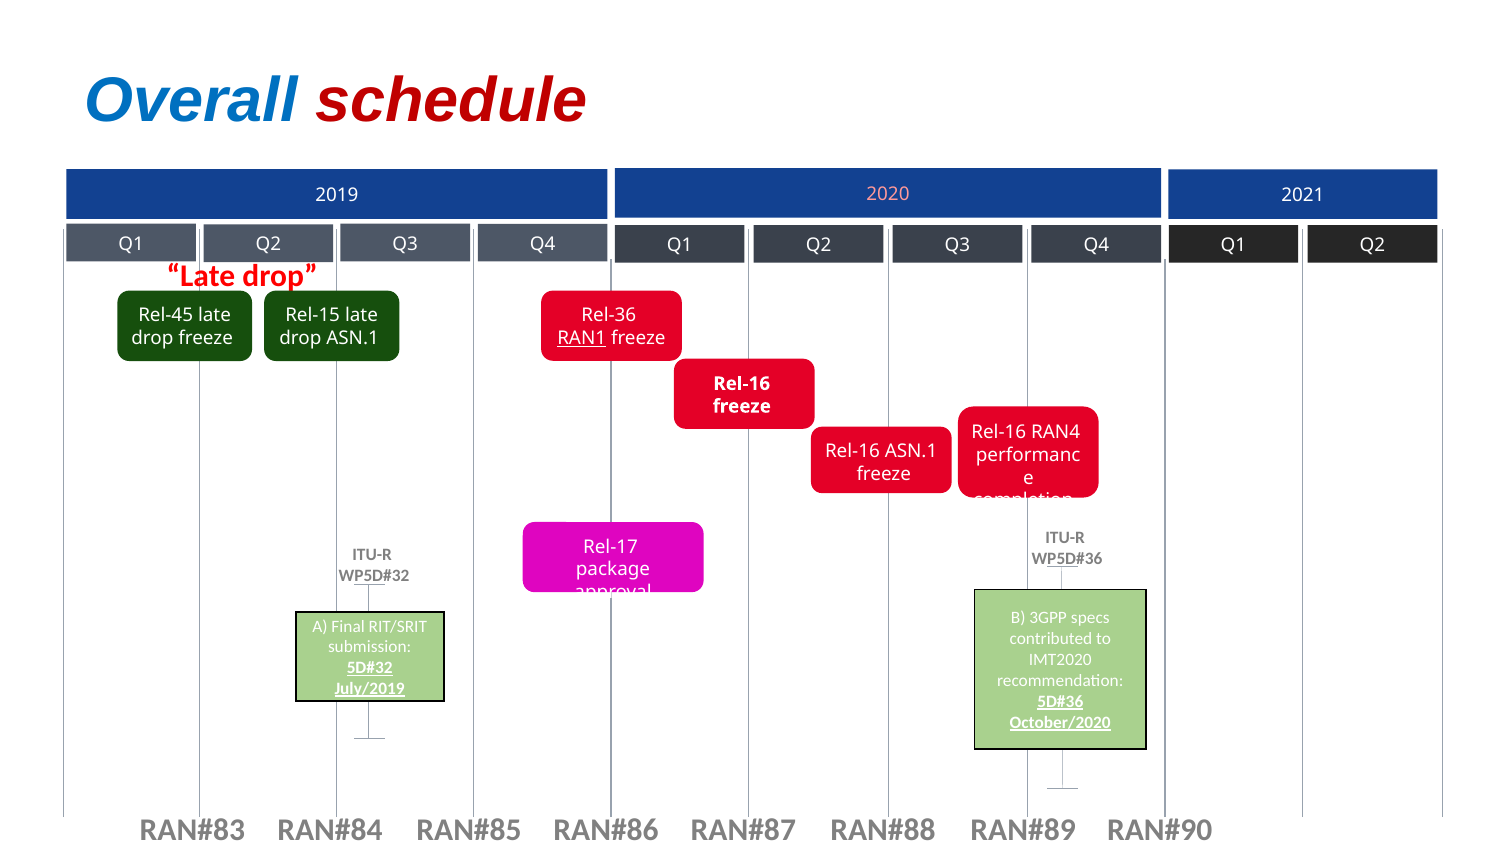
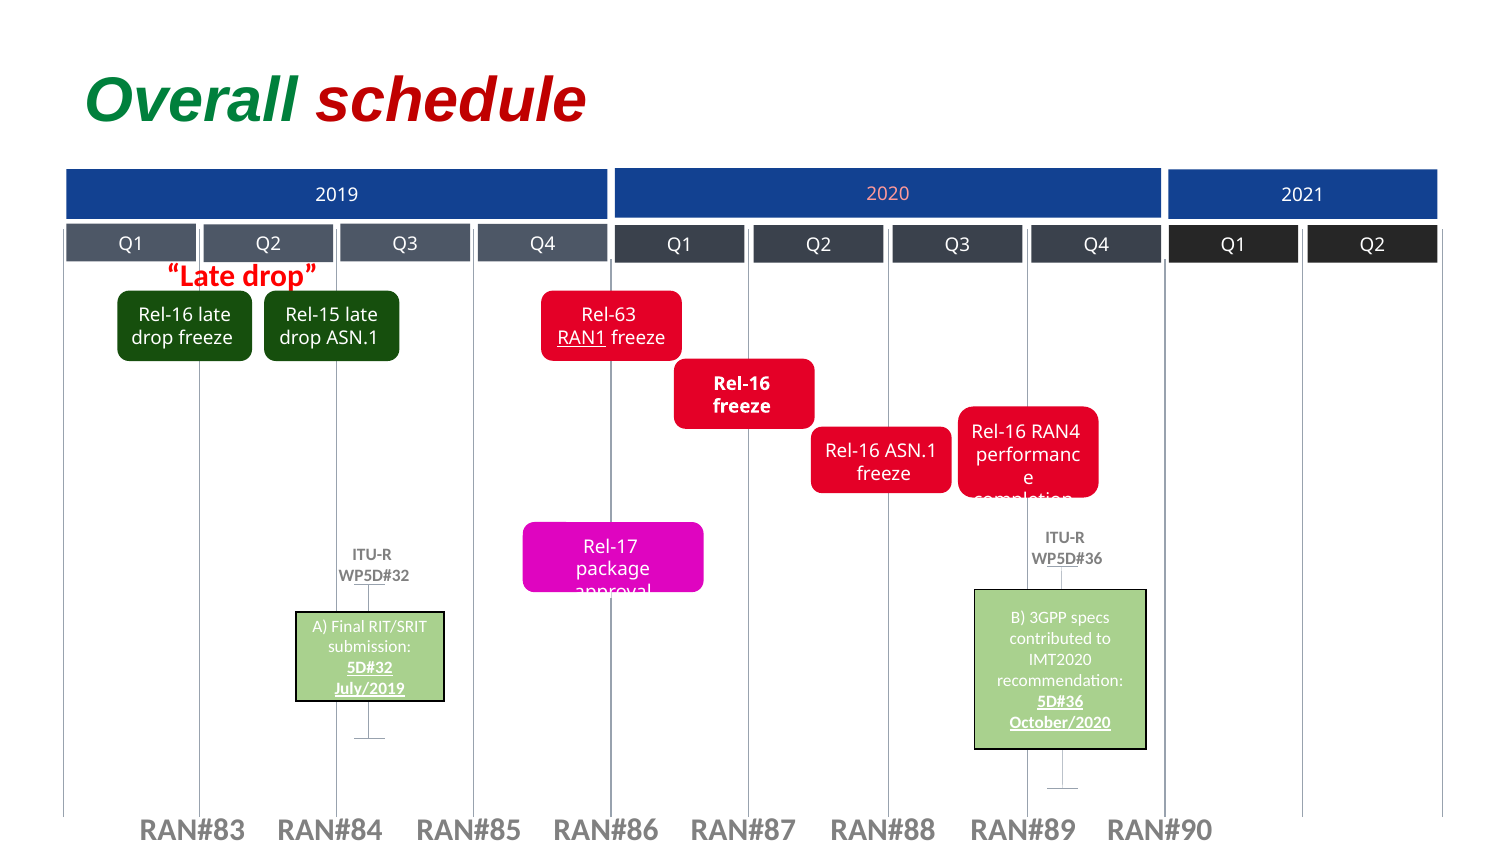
Overall colour: blue -> green (191, 101)
Rel-45: Rel-45 -> Rel-16 (166, 315)
Rel-36: Rel-36 -> Rel-63 (609, 315)
